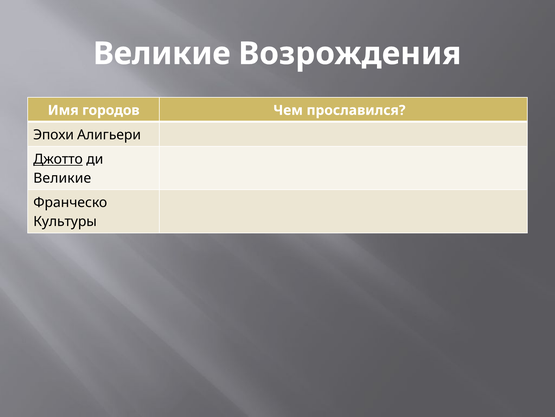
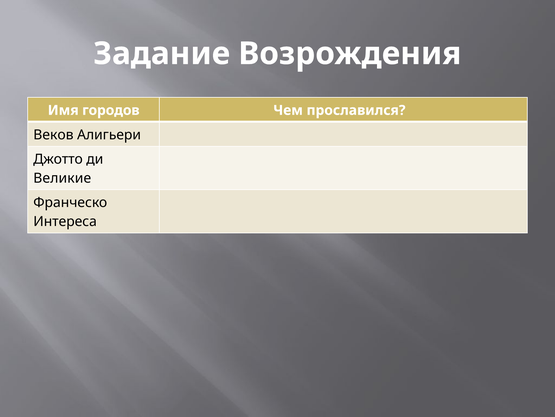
Великие: Великие -> Задание (162, 54)
Эпохи: Эпохи -> Веков (53, 135)
Джотто underline: present -> none (58, 159)
Культуры: Культуры -> Интереса (65, 221)
